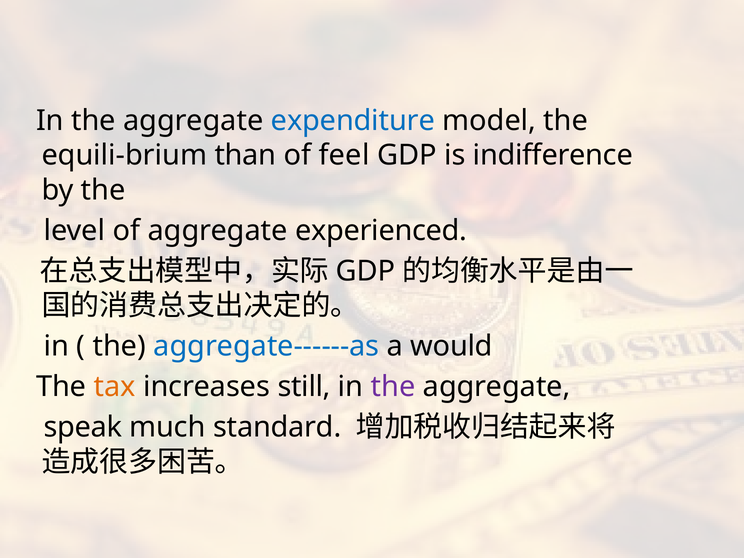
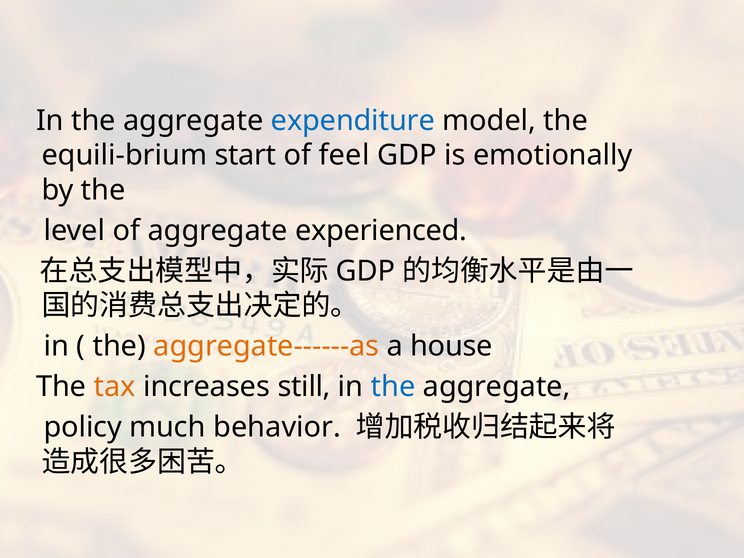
than: than -> start (246, 155)
indifference: indifference -> emotionally (553, 155)
aggregate------as colour: blue -> orange (266, 346)
would: would -> house (451, 346)
the colour: purple -> blue (393, 387)
speak: speak -> policy (83, 427)
standard: standard -> behavior (277, 427)
